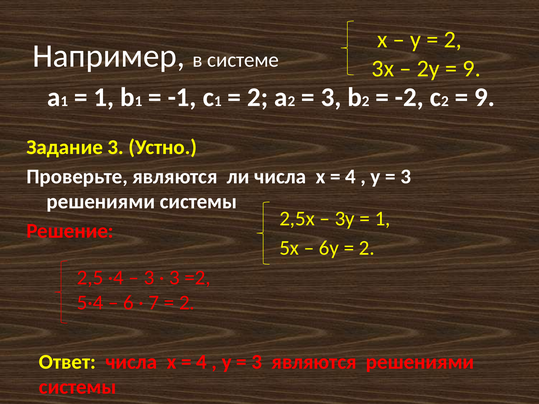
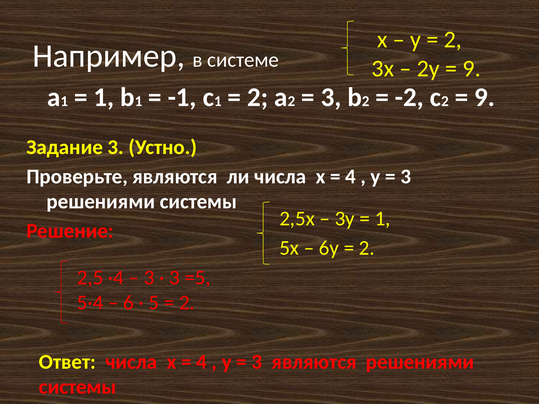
=2: =2 -> =5 (198, 278)
7: 7 -> 5 (154, 303)
